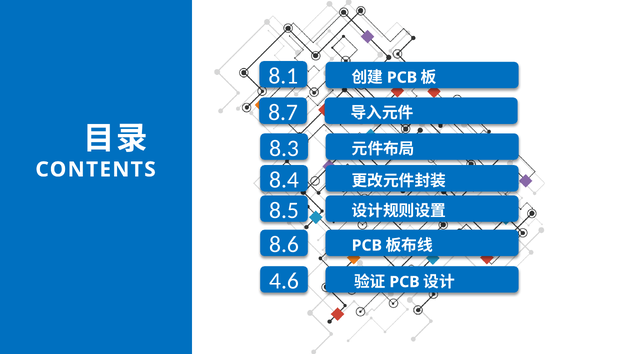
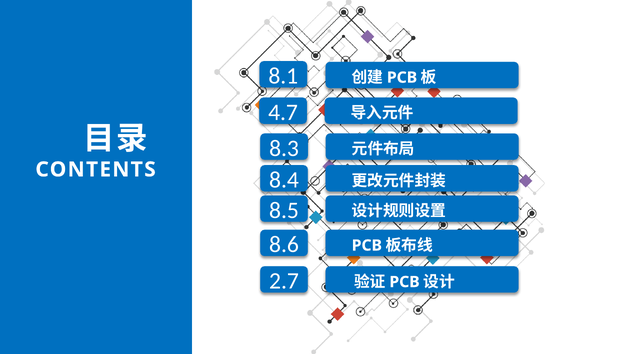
8.7: 8.7 -> 4.7 (283, 112)
4.6: 4.6 -> 2.7 (284, 281)
